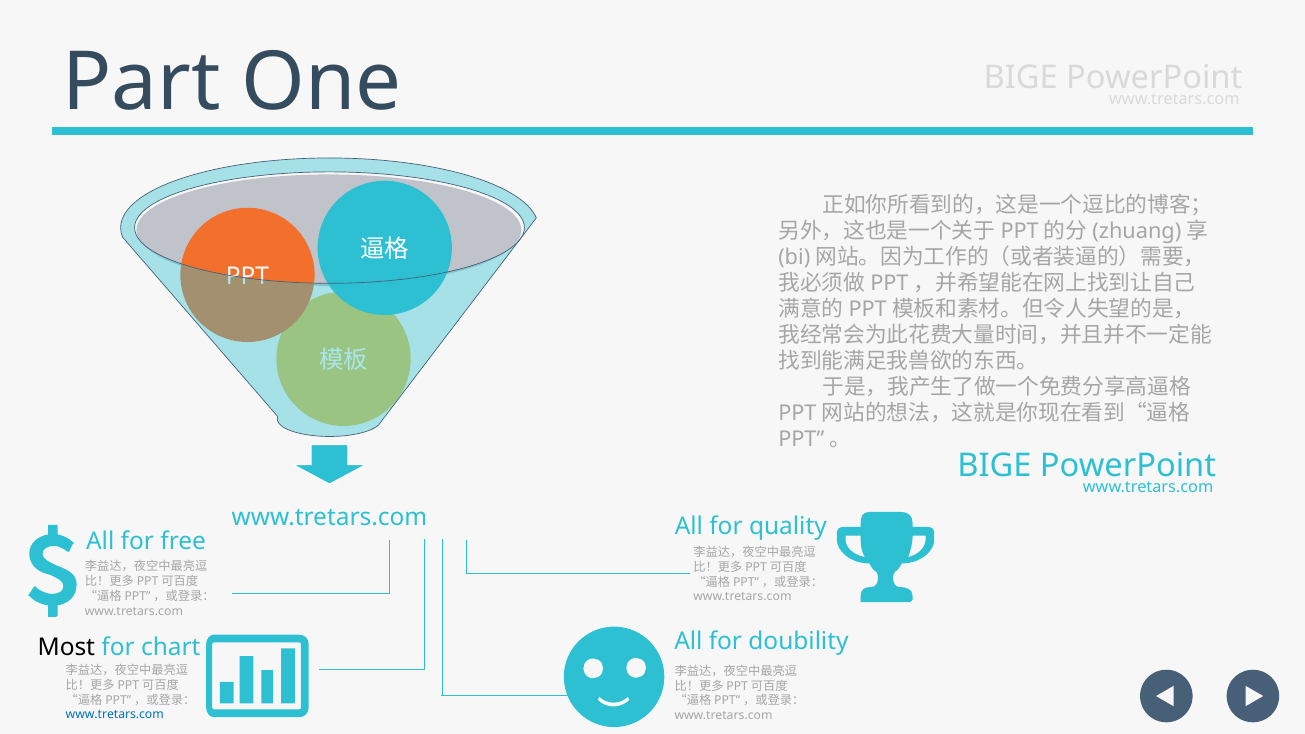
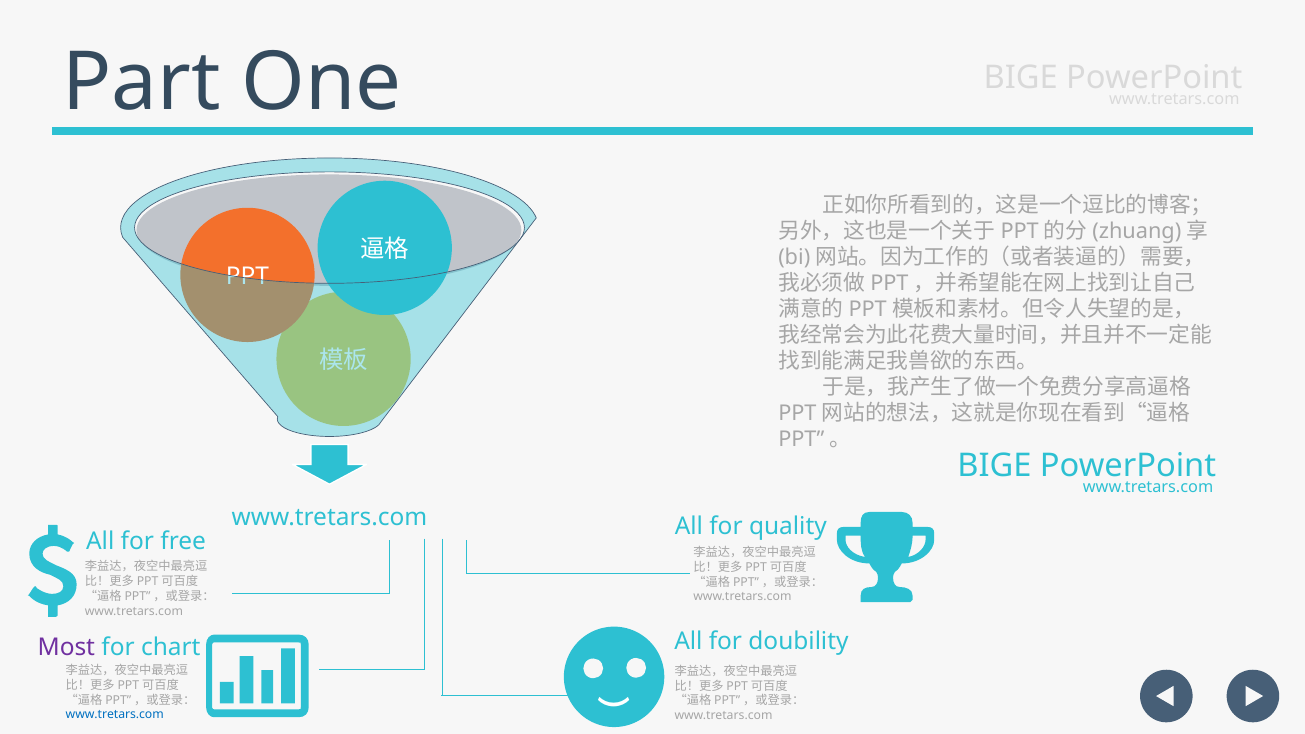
Most colour: black -> purple (66, 648)
